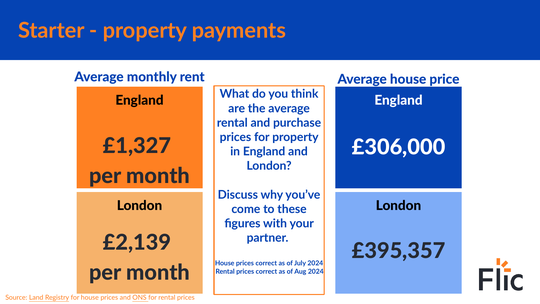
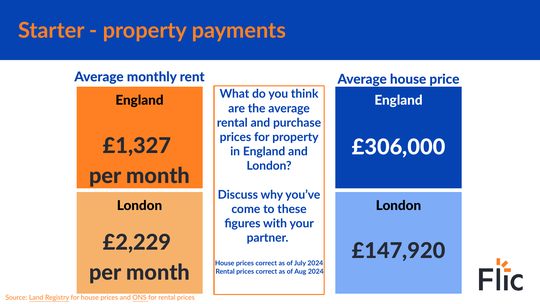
£2,139: £2,139 -> £2,229 (137, 242)
£395,357: £395,357 -> £147,920 (399, 251)
